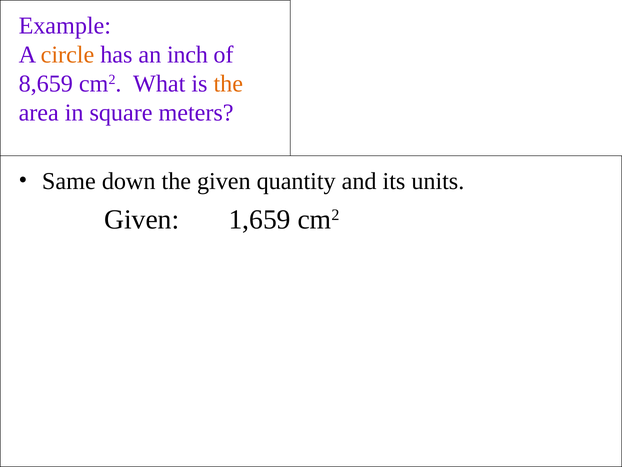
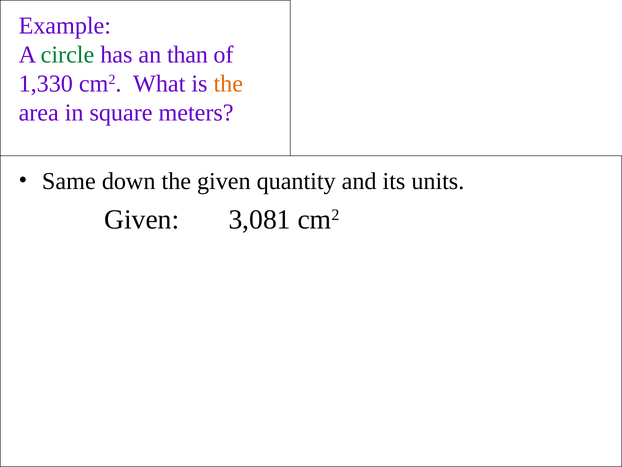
circle colour: orange -> green (67, 55)
inch: inch -> than (187, 55)
8,659: 8,659 -> 1,330 (46, 84)
1,659: 1,659 -> 3,081 (260, 219)
